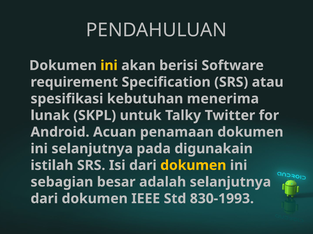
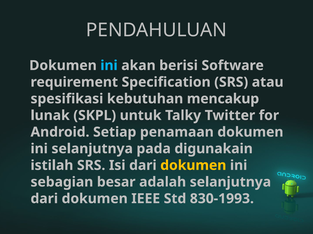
ini colour: yellow -> light blue (109, 66)
menerima: menerima -> mencakup (223, 99)
Acuan: Acuan -> Setiap (115, 132)
